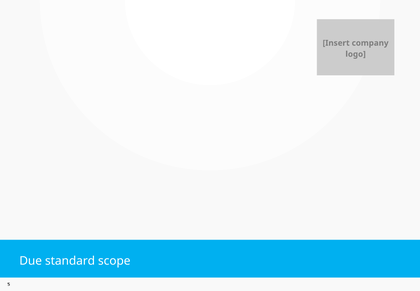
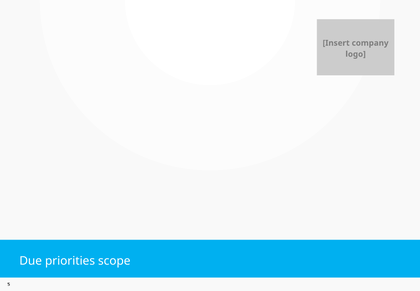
standard: standard -> priorities (70, 261)
